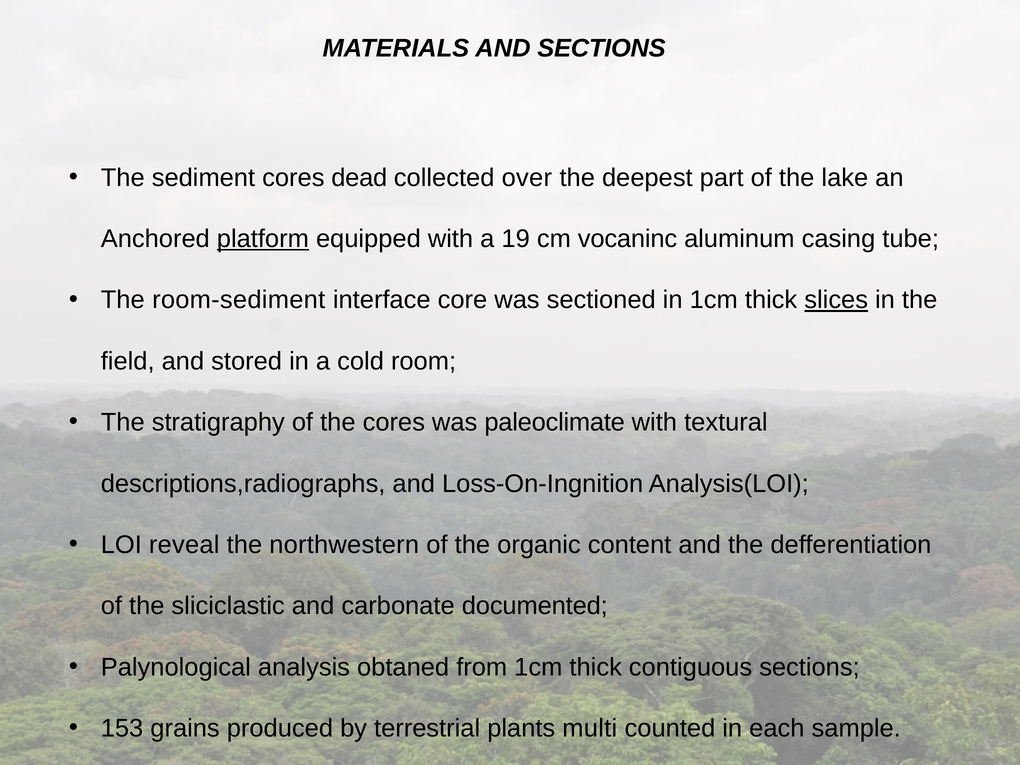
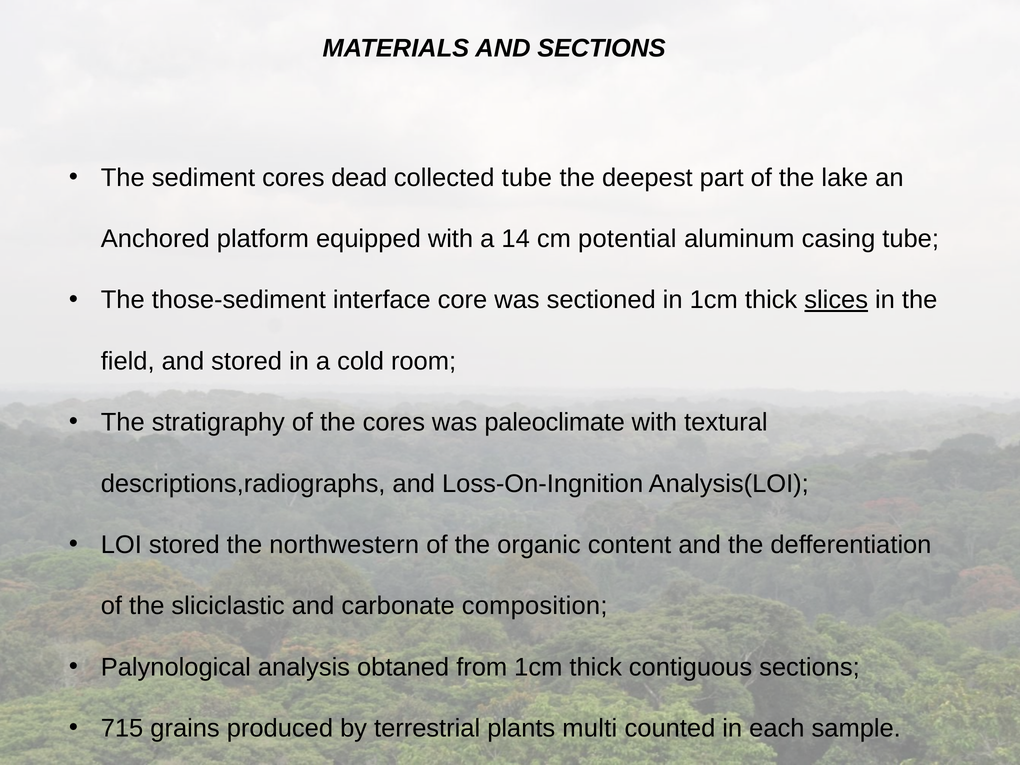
collected over: over -> tube (527, 178)
platform underline: present -> none (263, 239)
19: 19 -> 14 (516, 239)
vocaninc: vocaninc -> potential (627, 239)
room-sediment: room-sediment -> those-sediment (239, 300)
LOI reveal: reveal -> stored (184, 545)
documented: documented -> composition (535, 606)
153: 153 -> 715 (122, 728)
